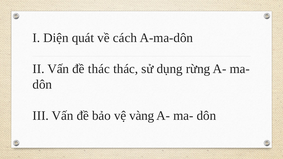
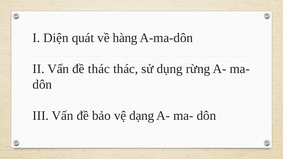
cách: cách -> hàng (125, 38)
vàng: vàng -> dạng (142, 116)
